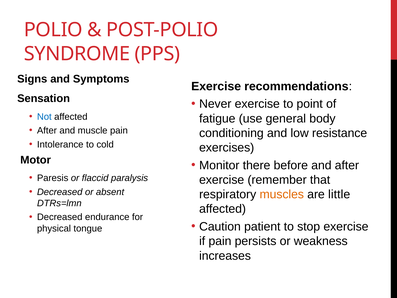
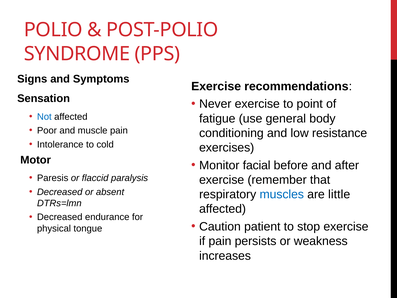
After: After -> Poor (47, 130)
there: there -> facial (257, 165)
muscles colour: orange -> blue (282, 194)
